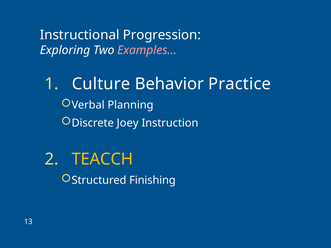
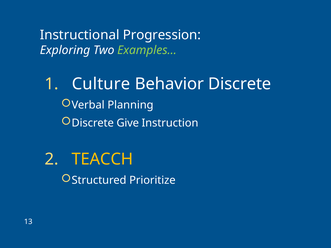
Examples… colour: pink -> light green (147, 50)
Behavior Practice: Practice -> Discrete (240, 84)
Joey: Joey -> Give (128, 123)
Finishing: Finishing -> Prioritize (152, 180)
